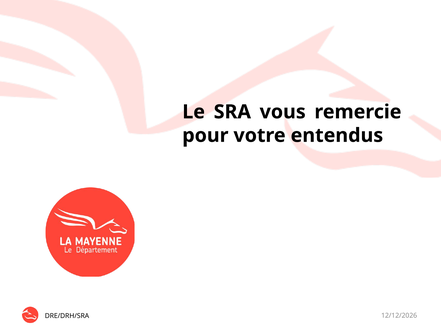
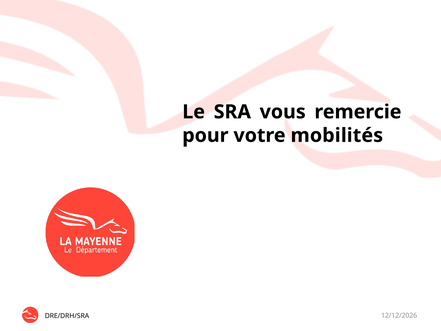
entendus: entendus -> mobilités (337, 135)
